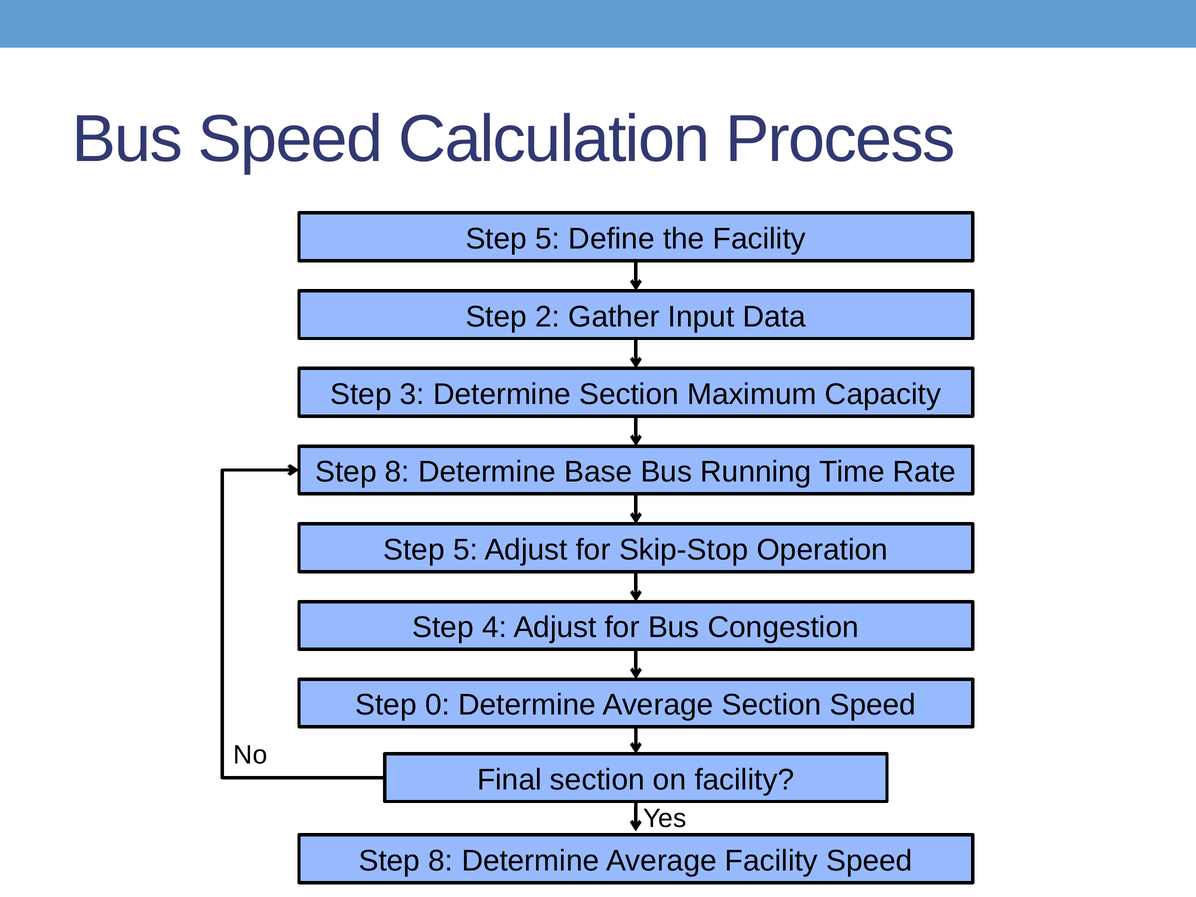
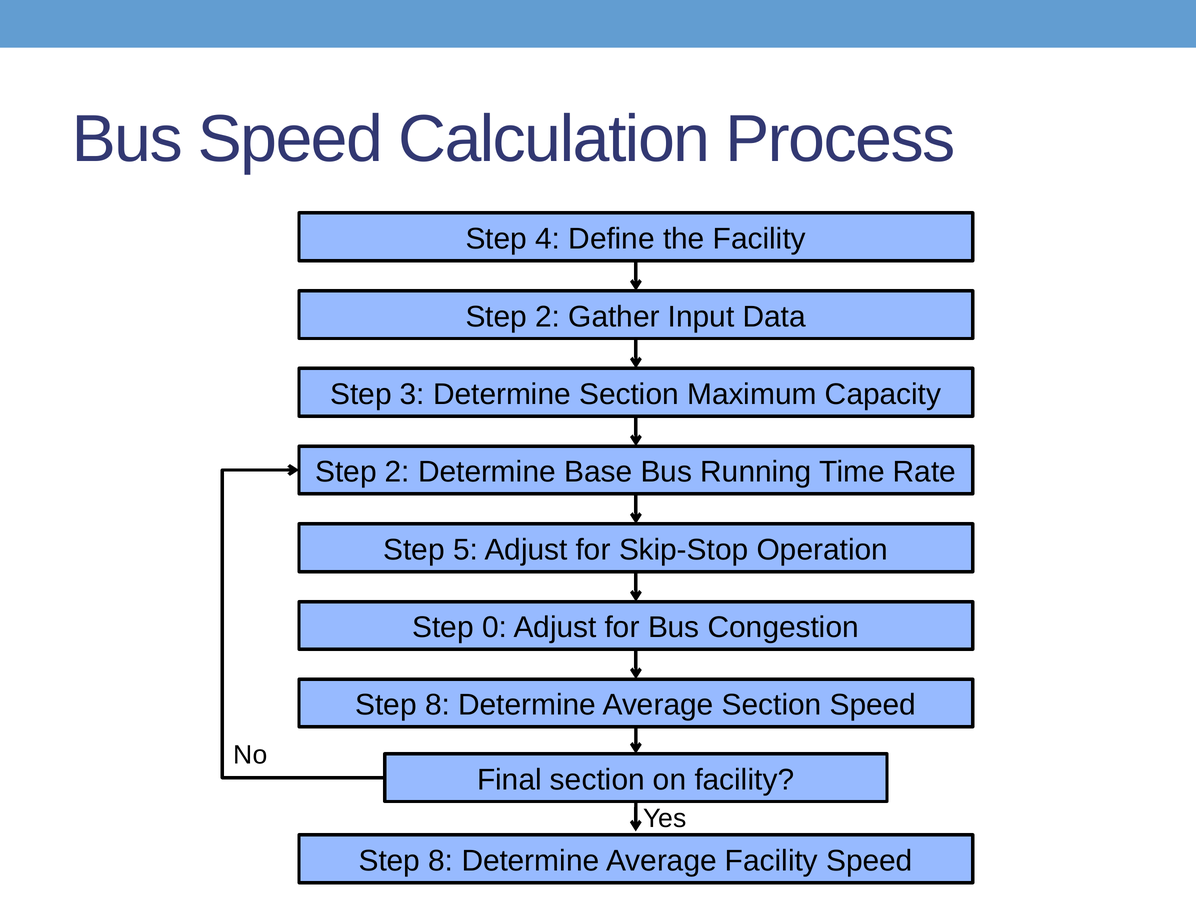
5: 5 -> 4 (548, 239)
8: 8 -> 2 (397, 472)
4: 4 -> 0 (494, 628)
0: 0 -> 8 (437, 705)
